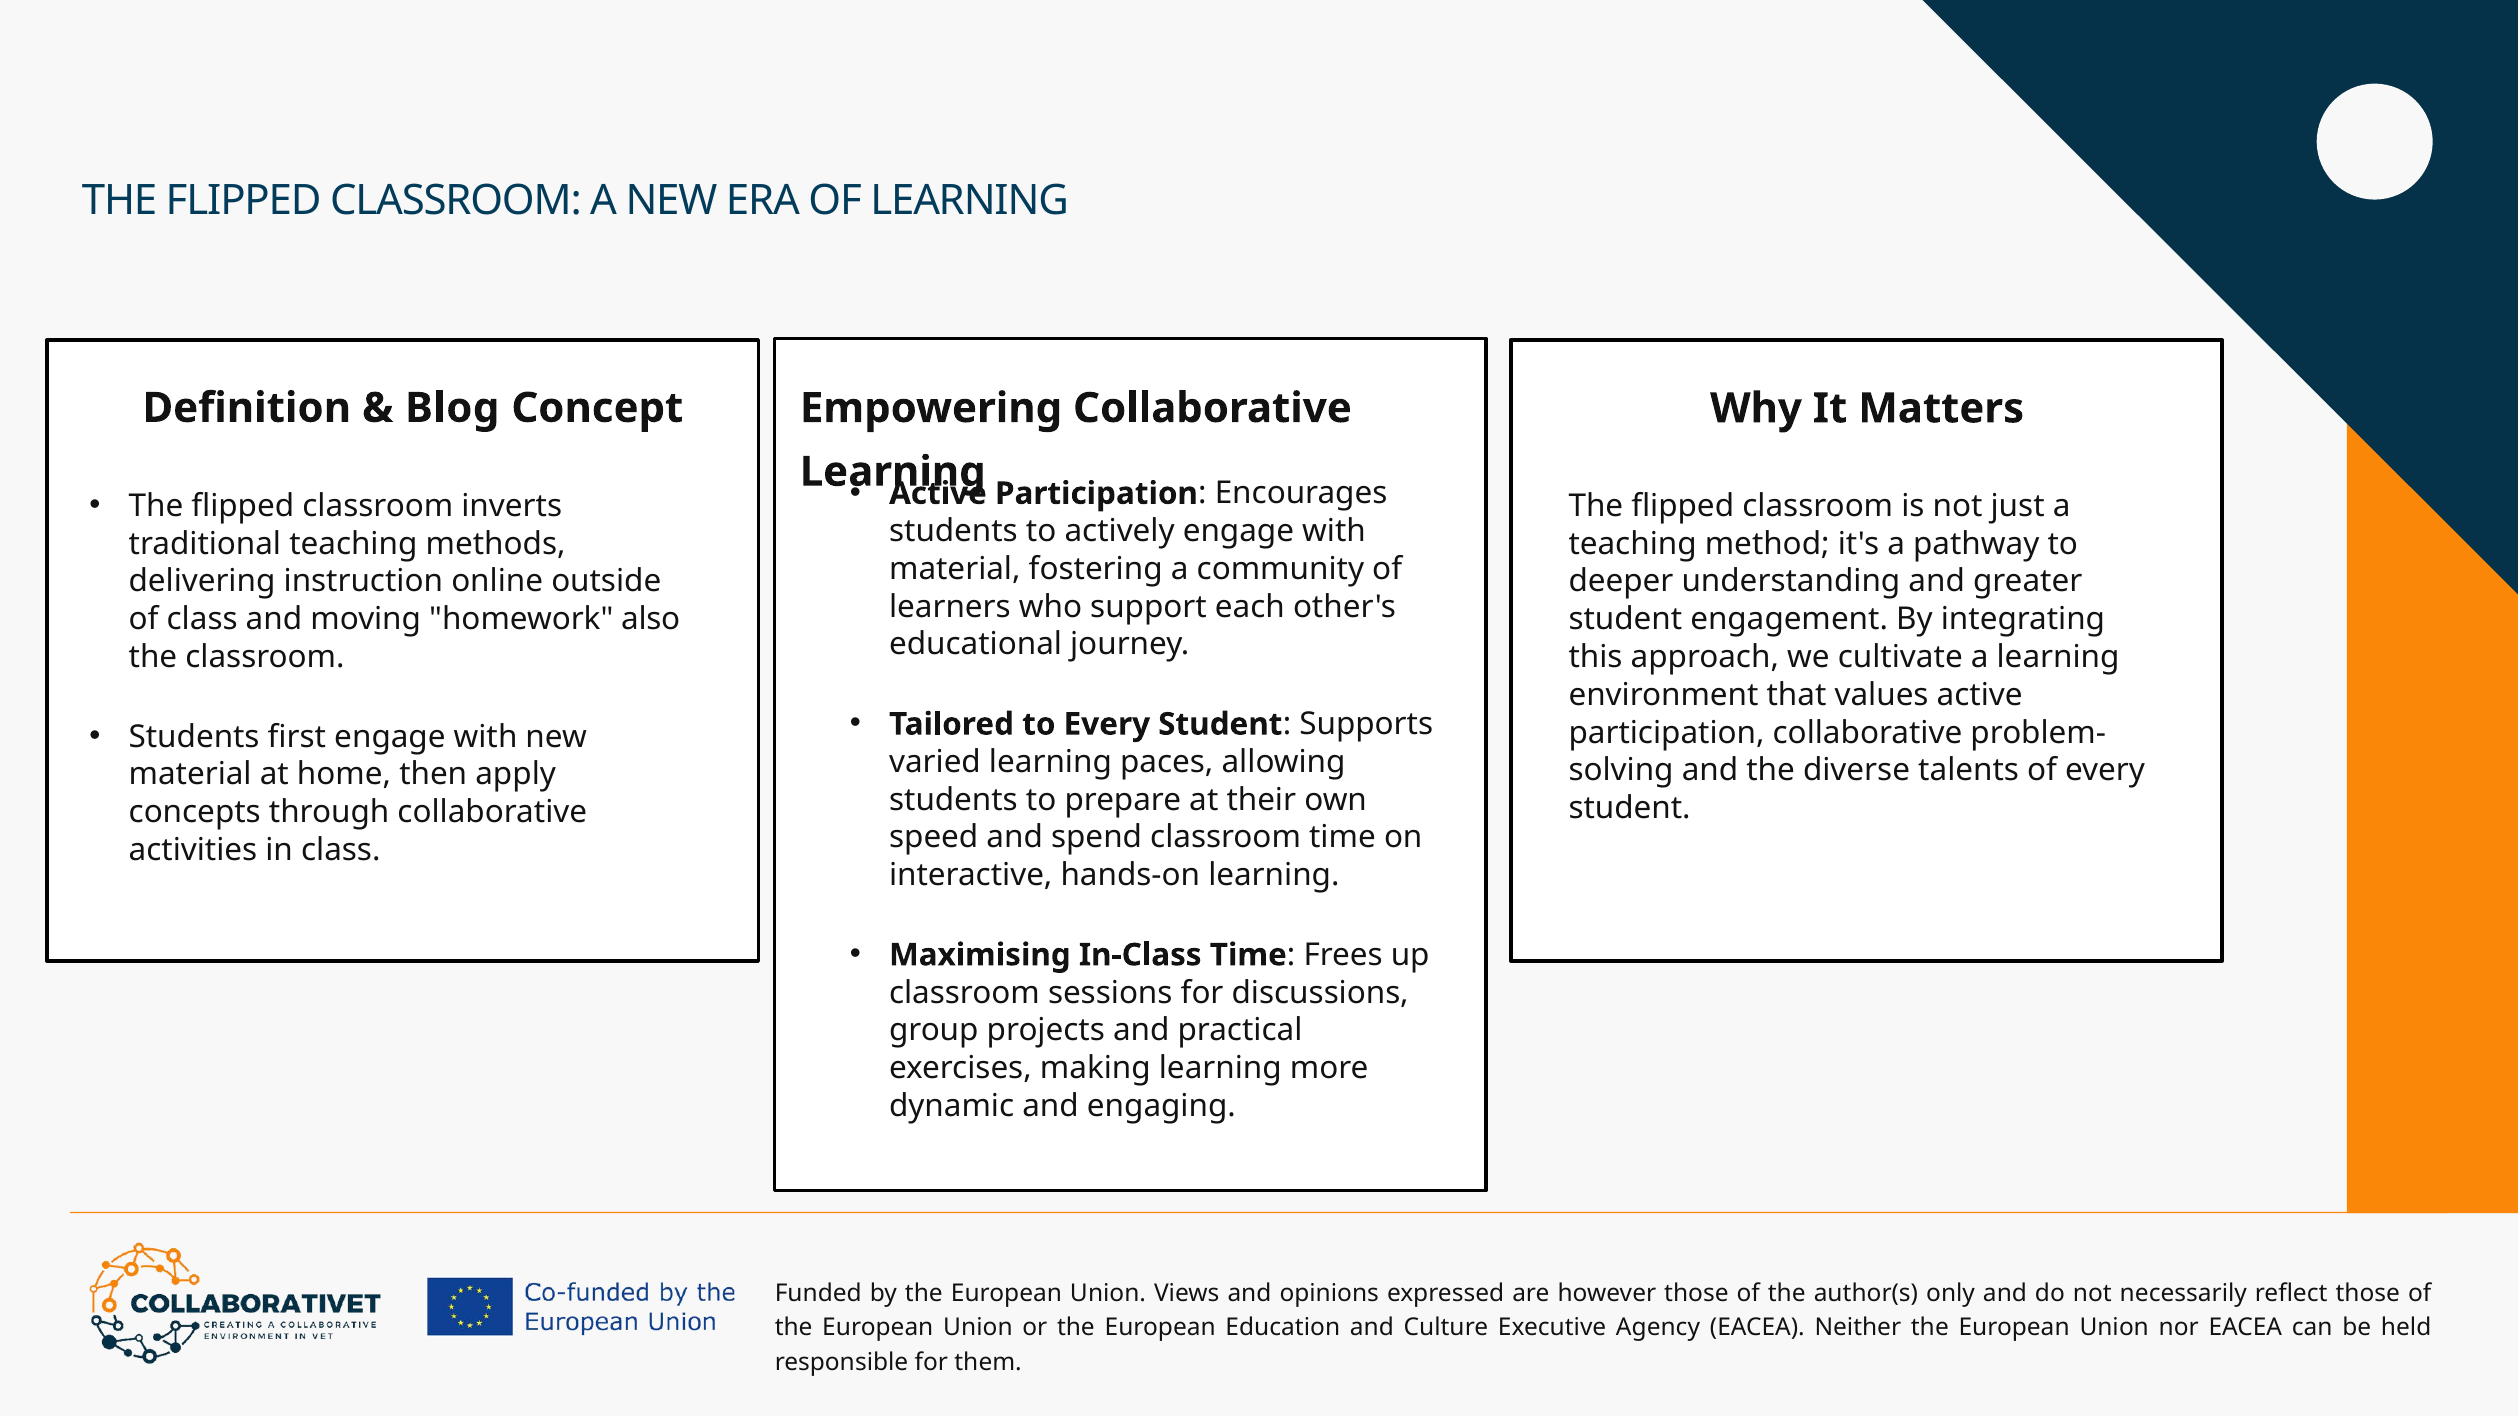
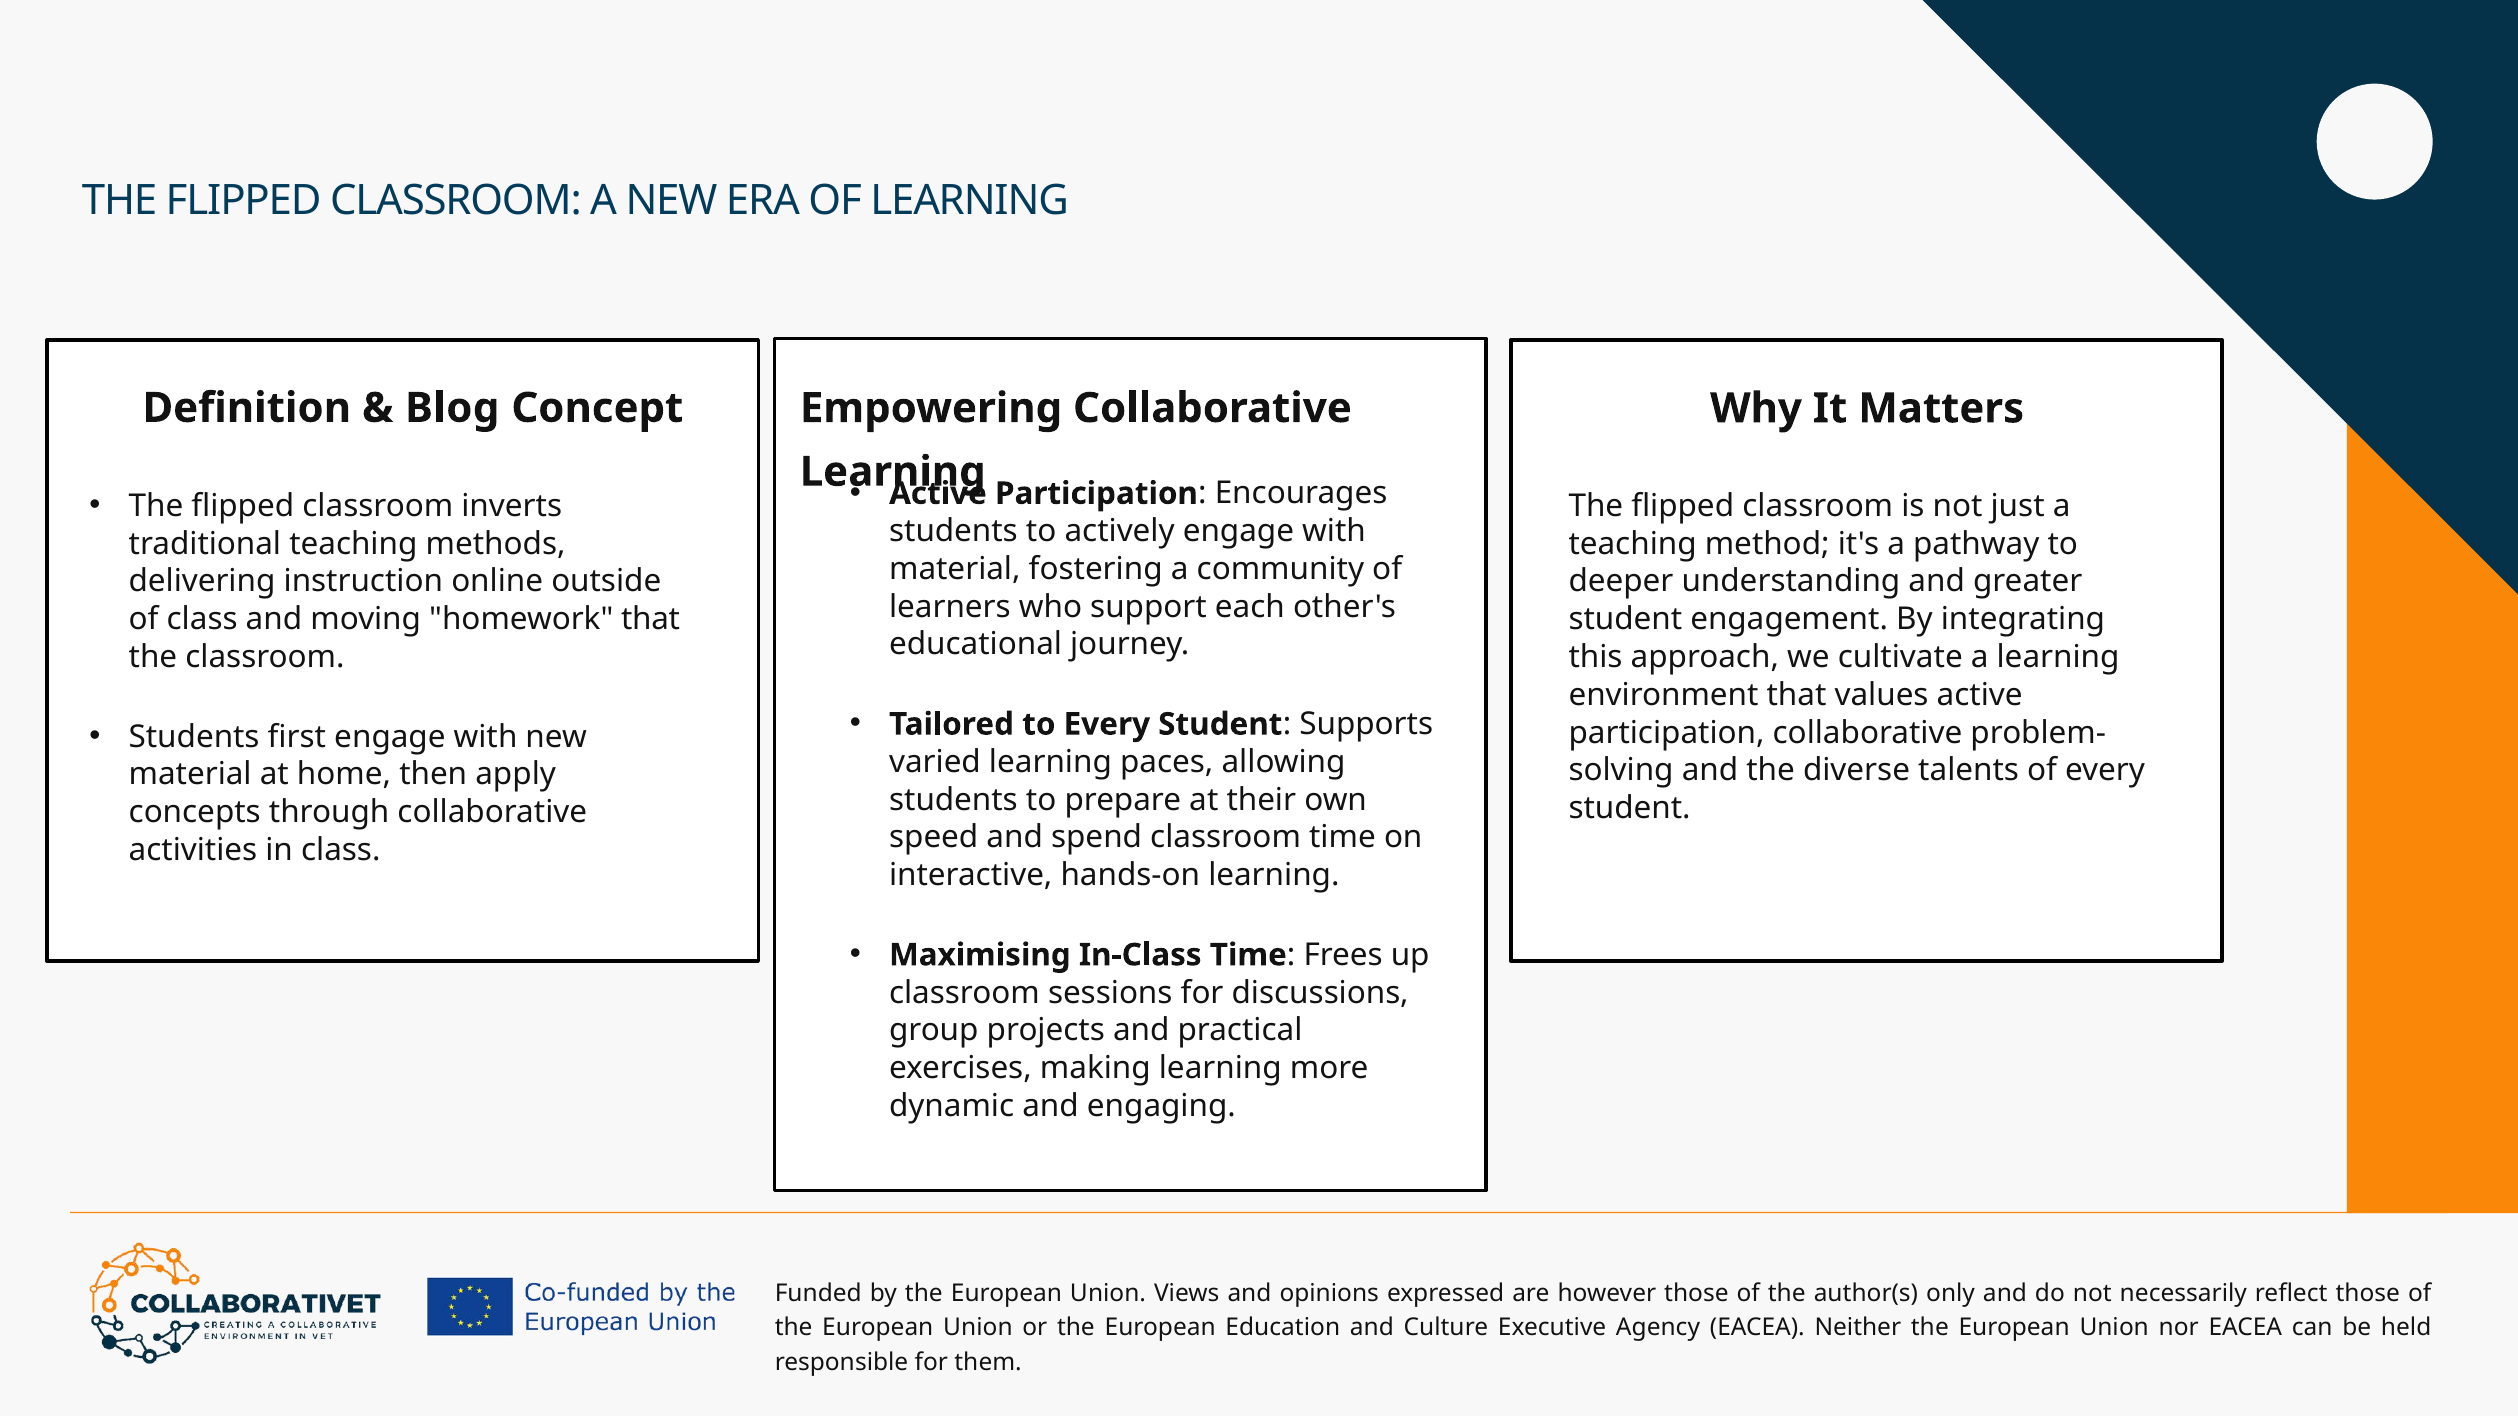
homework also: also -> that (651, 620)
